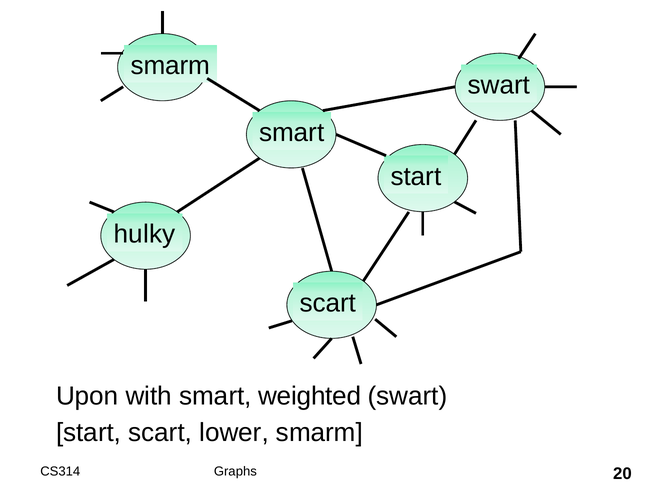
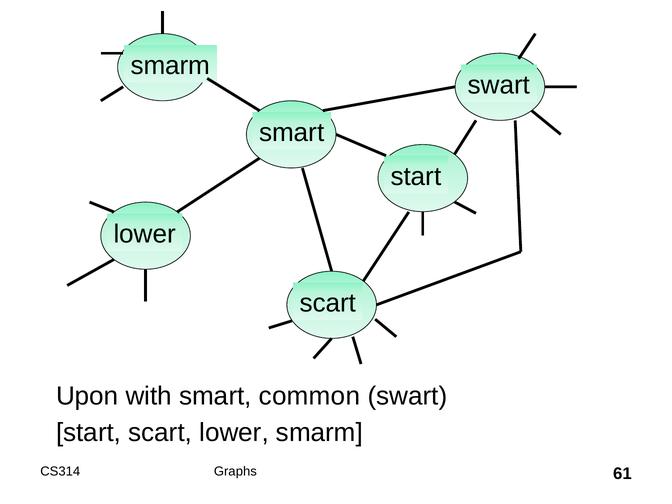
hulky: hulky -> lower (145, 234)
weighted: weighted -> common (309, 396)
20: 20 -> 61 (622, 474)
